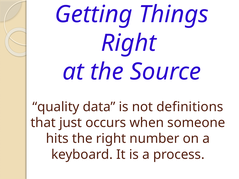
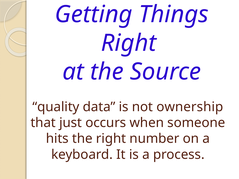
definitions: definitions -> ownership (190, 107)
